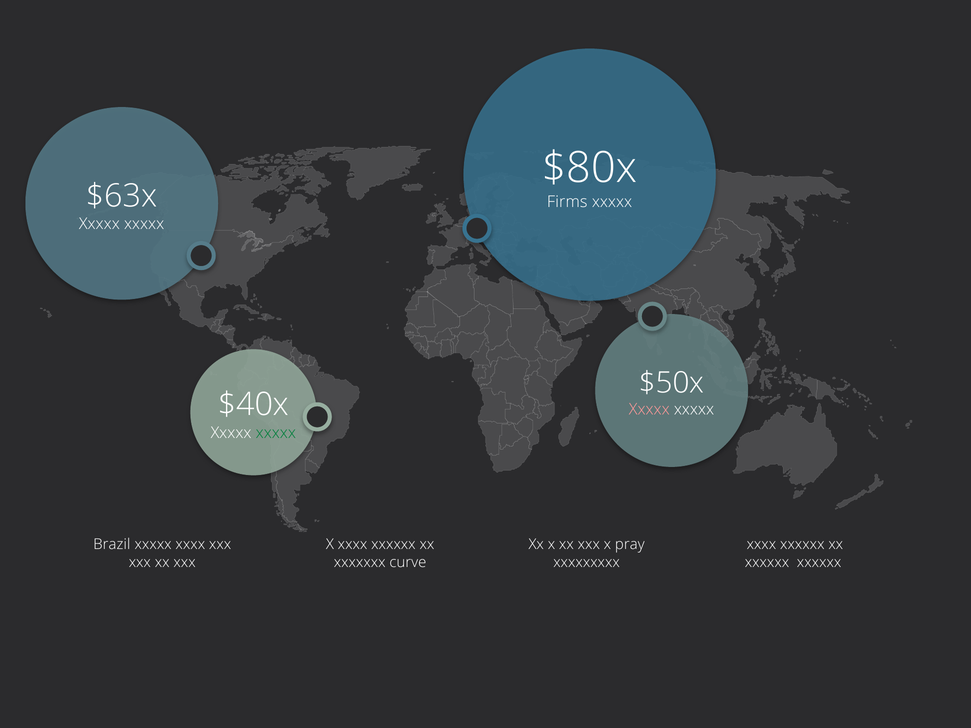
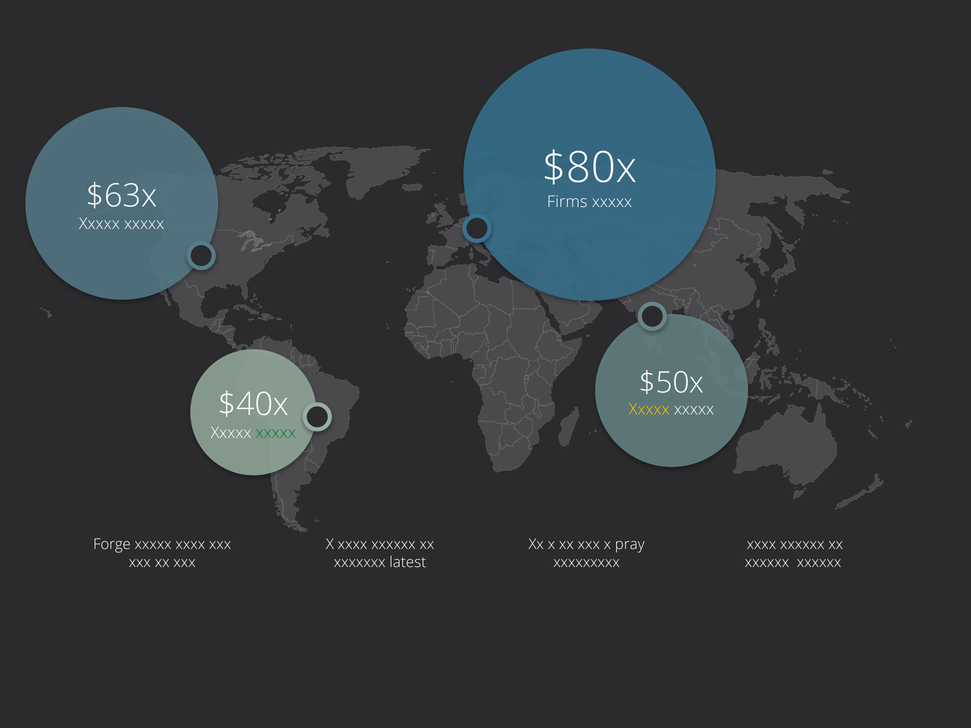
Xxxxx colour: pink -> yellow (649, 410)
Brazil: Brazil -> Forge (112, 545)
curve: curve -> latest (408, 562)
